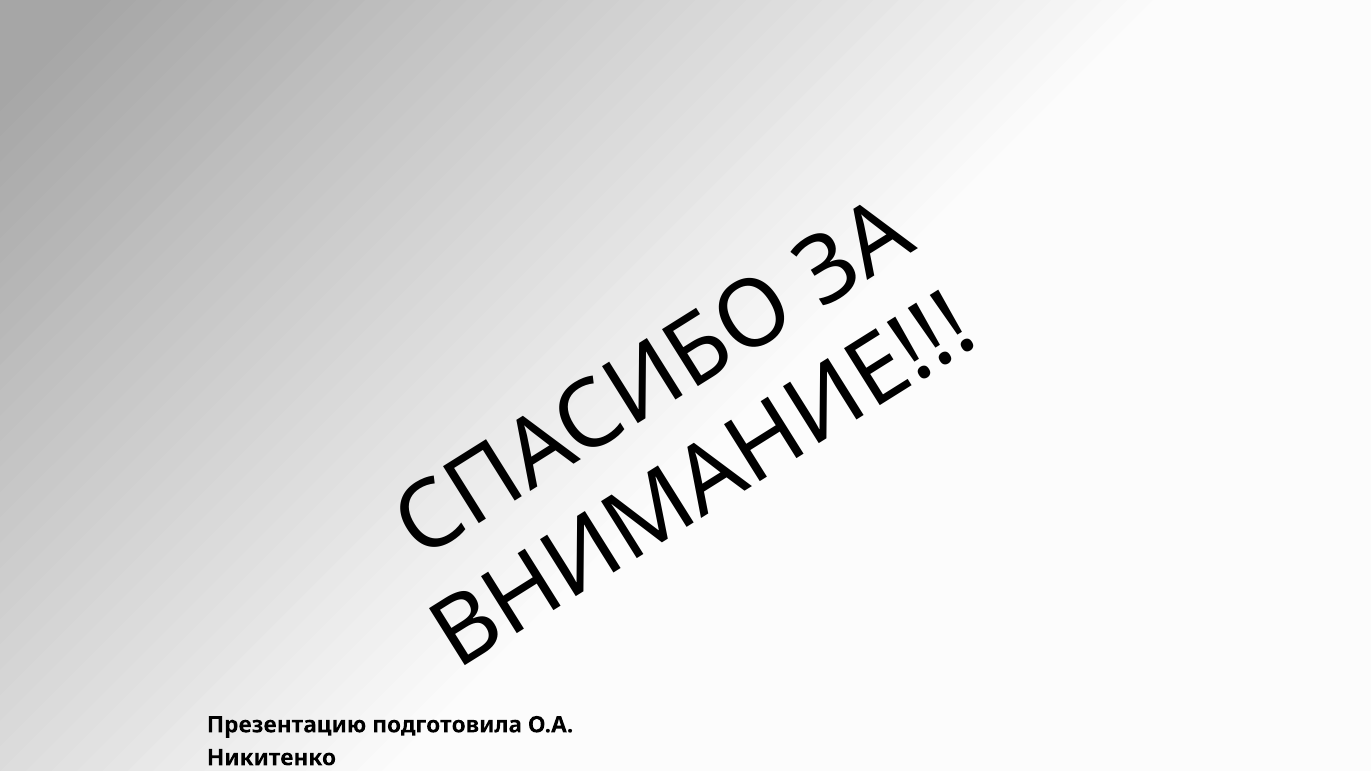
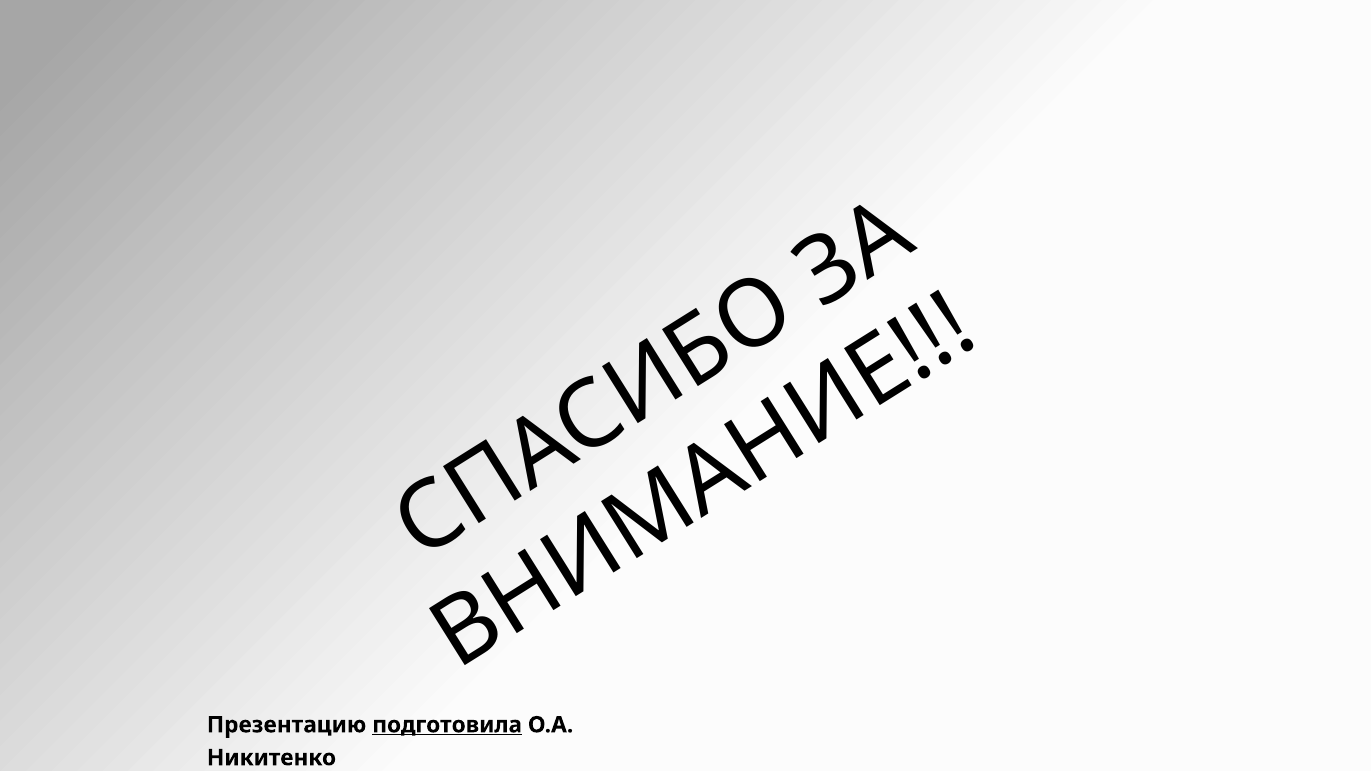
подготовила underline: none -> present (447, 725)
